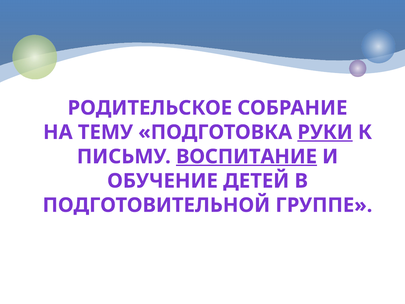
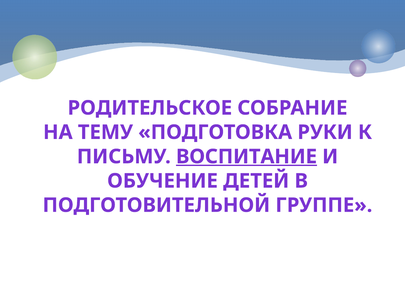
РУКИ underline: present -> none (325, 132)
